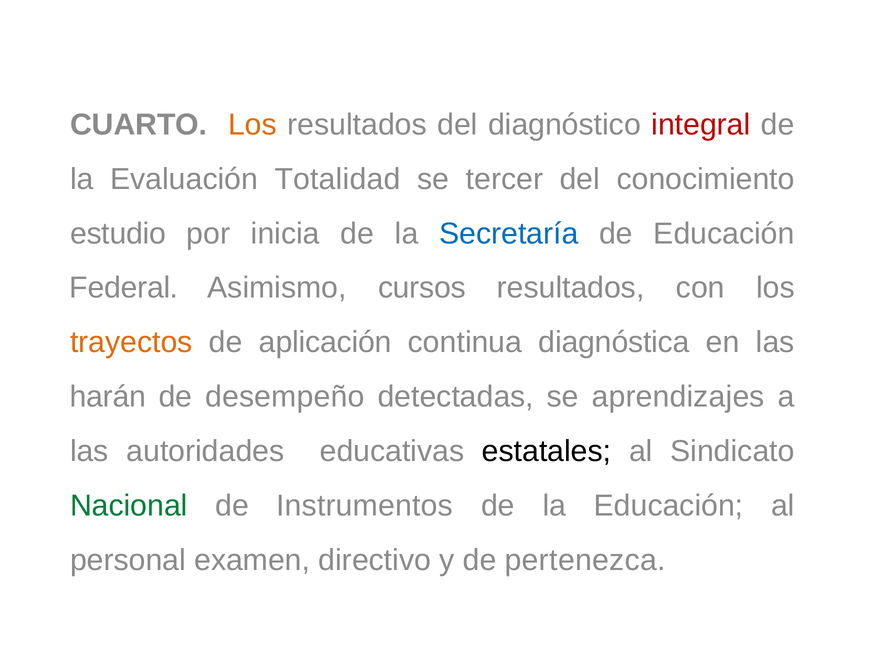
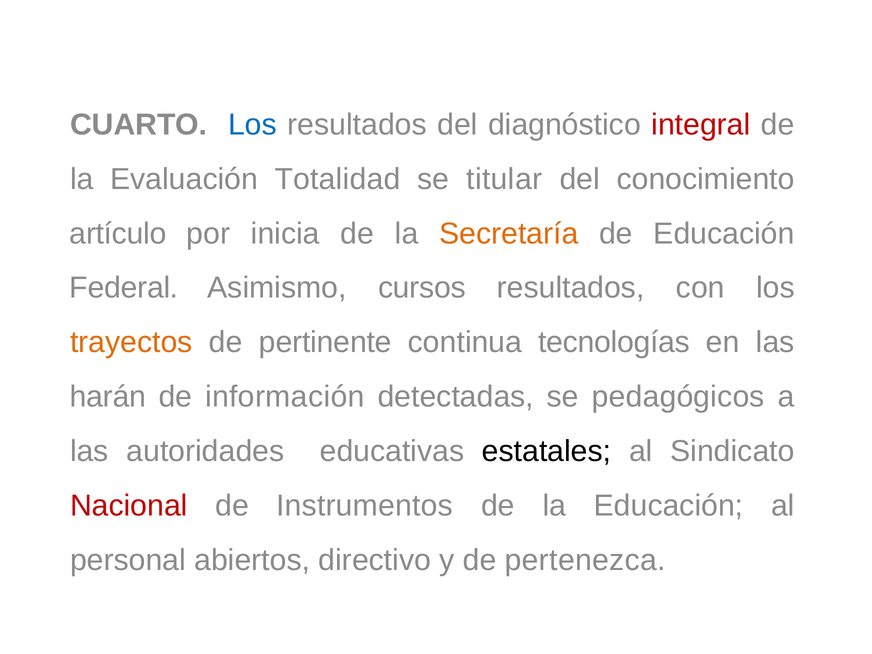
Los colour: orange -> blue (253, 125)
tercer: tercer -> titular (504, 179)
estudio: estudio -> artículo (118, 234)
Secretaría colour: blue -> orange (509, 234)
aplicación: aplicación -> pertinente (325, 342)
diagnóstica: diagnóstica -> tecnologías (614, 342)
desempeño: desempeño -> información (285, 397)
aprendizajes: aprendizajes -> pedagógicos (678, 397)
Nacional colour: green -> red (129, 506)
examen: examen -> abiertos (252, 560)
